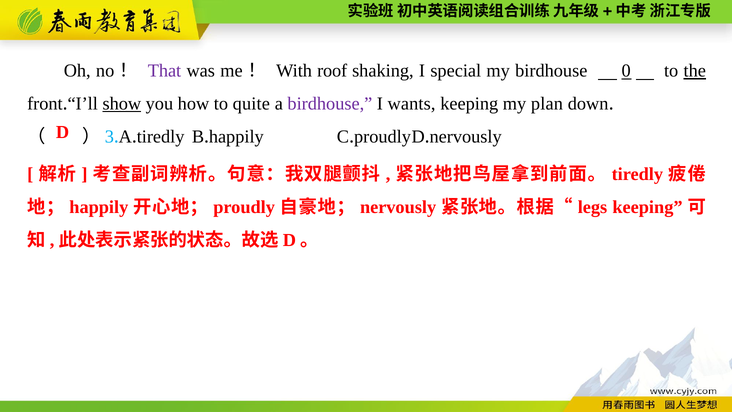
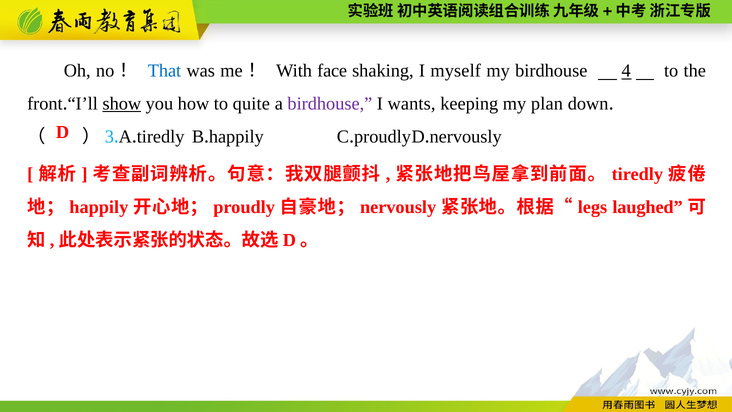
That colour: purple -> blue (164, 71)
roof: roof -> face (332, 71)
special: special -> myself (456, 71)
0: 0 -> 4 (626, 71)
the underline: present -> none (695, 71)
legs keeping: keeping -> laughed (648, 207)
